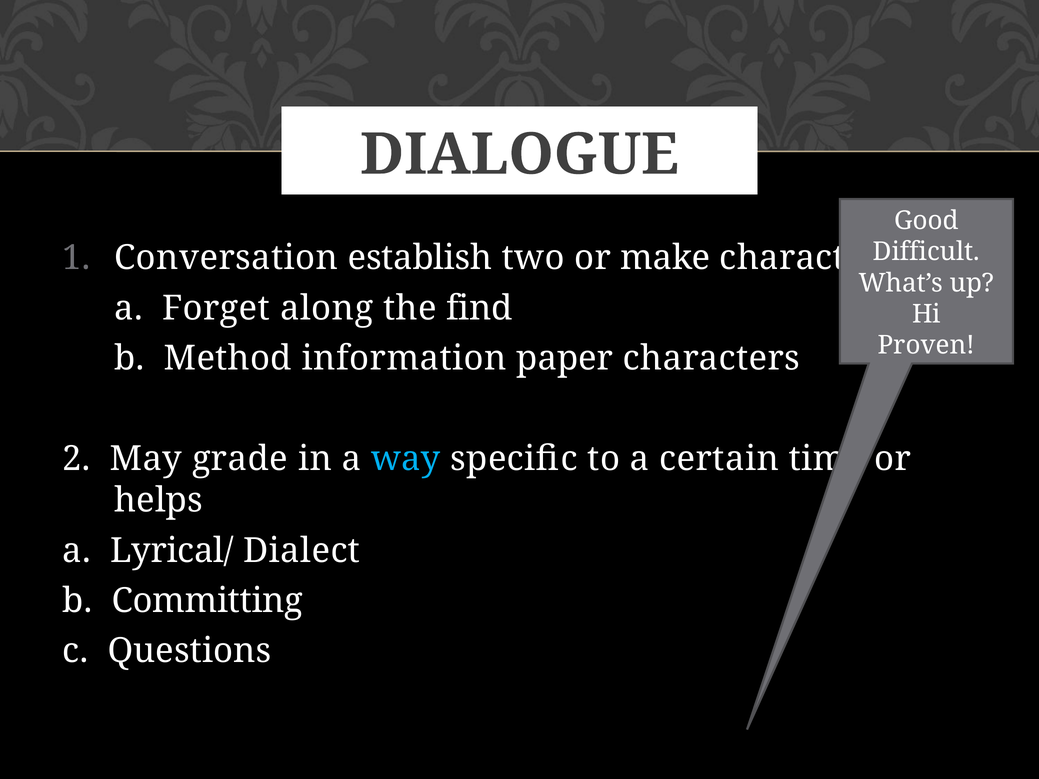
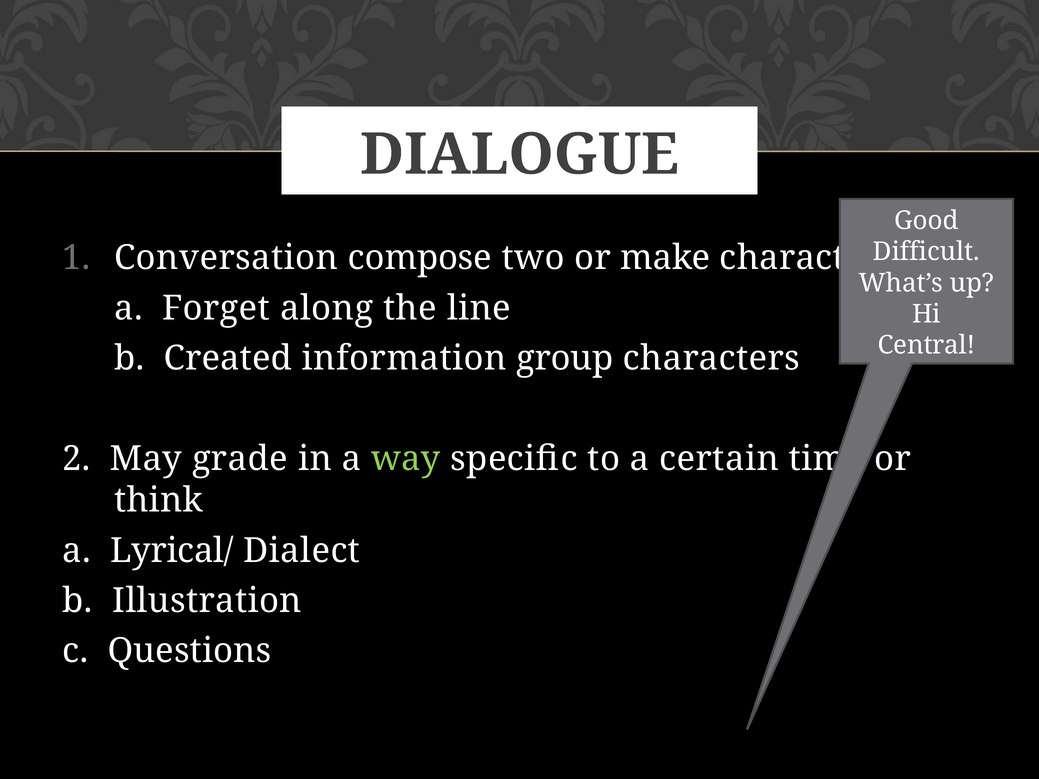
establish: establish -> compose (420, 258)
find: find -> line (479, 308)
Proven: Proven -> Central (926, 346)
Method: Method -> Created (228, 359)
paper: paper -> group (565, 359)
way colour: light blue -> light green (406, 459)
helps: helps -> think (159, 501)
Committing: Committing -> Illustration (207, 601)
